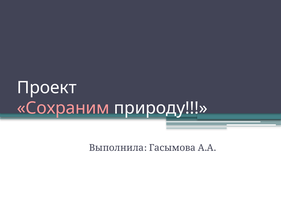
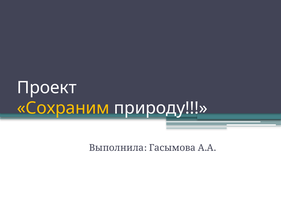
Сохраним colour: pink -> yellow (63, 108)
